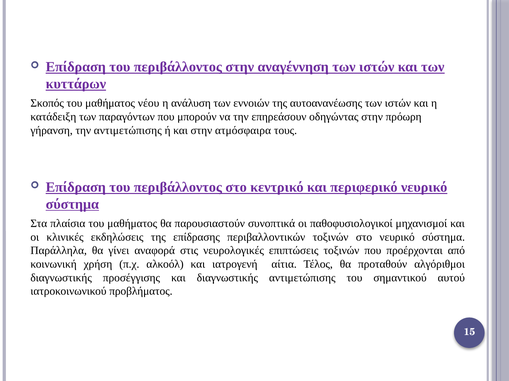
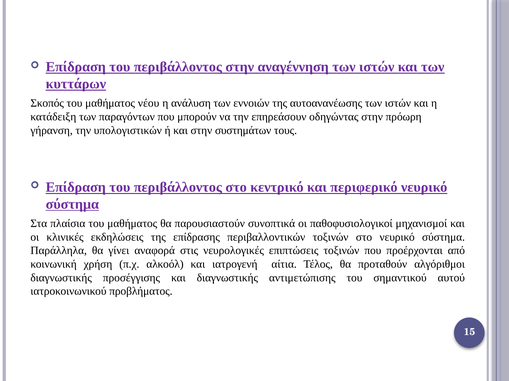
την αντιμετώπισης: αντιμετώπισης -> υπολογιστικών (128, 131)
ατμόσφαιρα: ατμόσφαιρα -> συστημάτων (243, 131)
